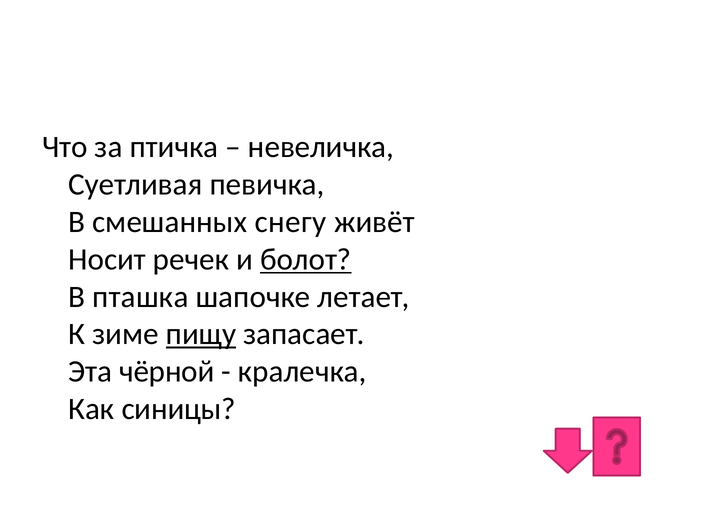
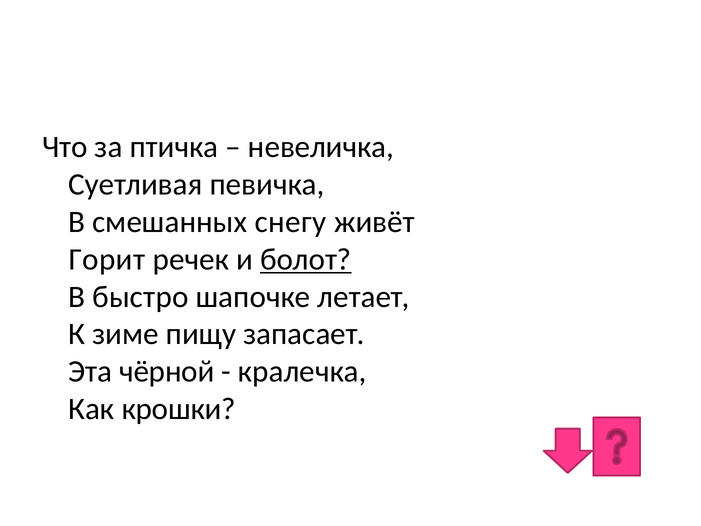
Носит: Носит -> Горит (107, 259)
пташка: пташка -> быстро (140, 297)
пищу underline: present -> none (201, 334)
синицы: синицы -> крошки (179, 409)
